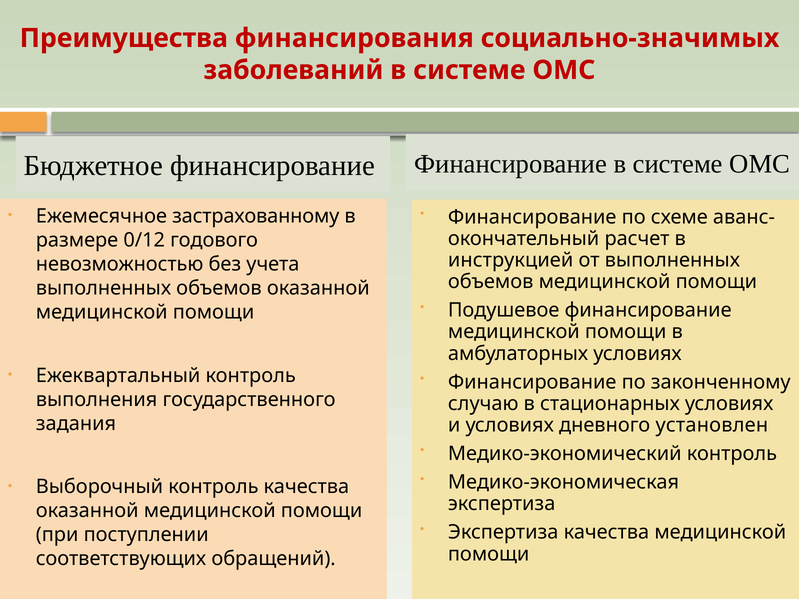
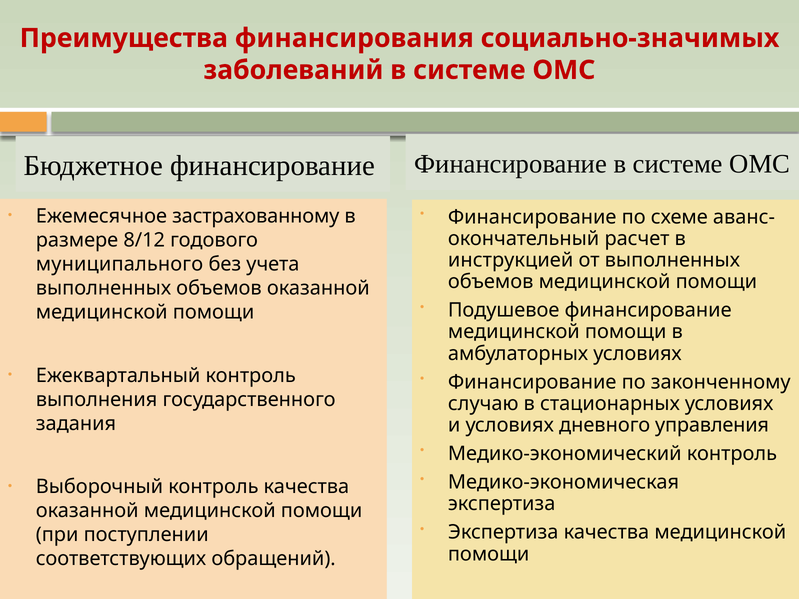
0/12: 0/12 -> 8/12 (144, 240)
невозможностью: невозможностью -> муниципального (119, 264)
установлен: установлен -> управления (712, 425)
